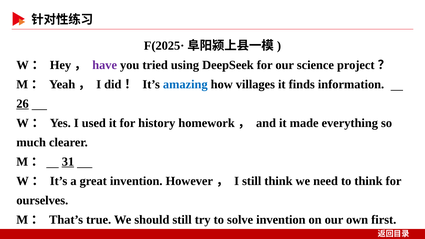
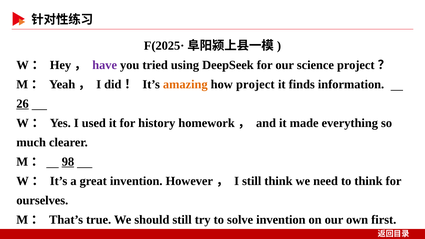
amazing colour: blue -> orange (185, 84)
how villages: villages -> project (255, 84)
31: 31 -> 98 (68, 162)
